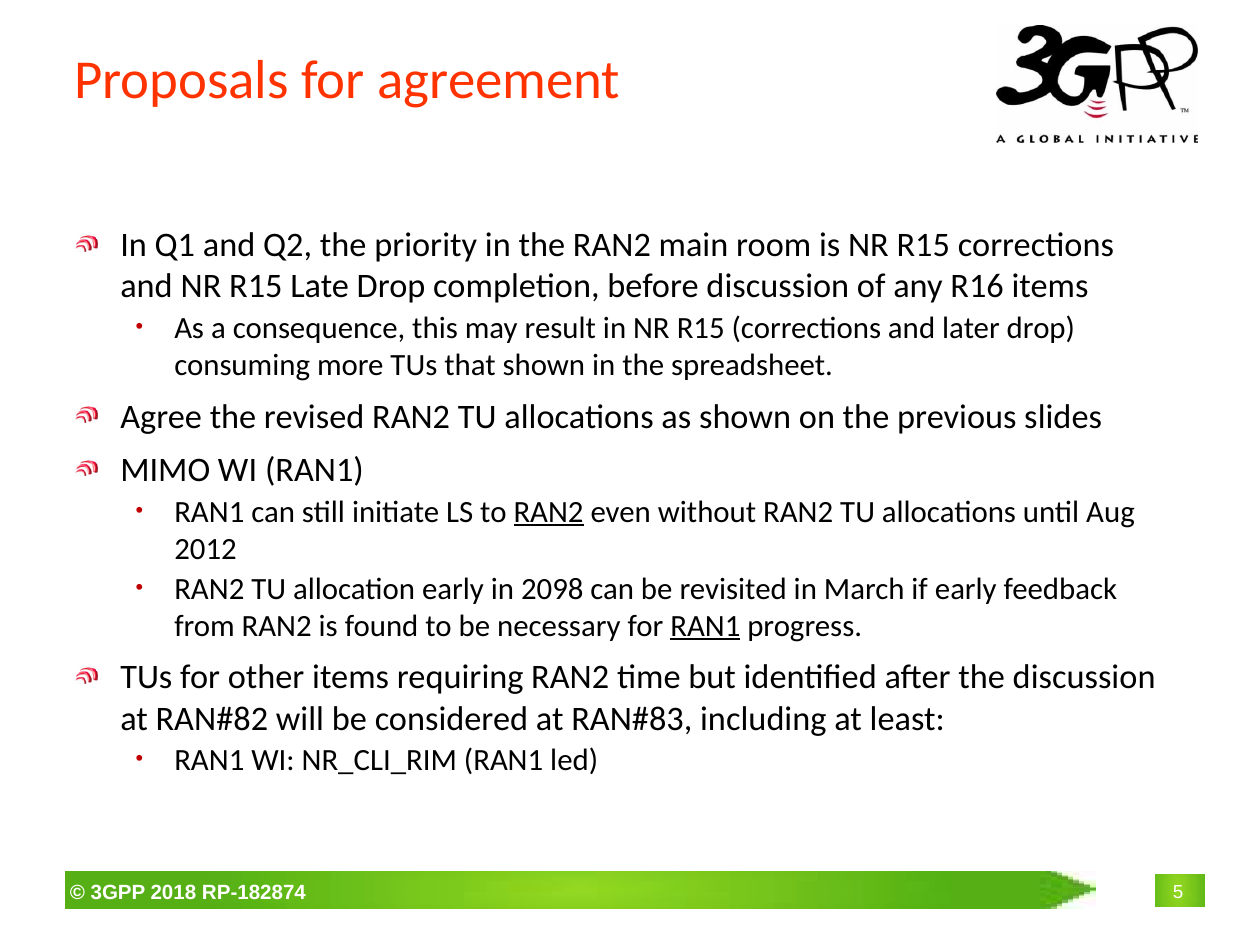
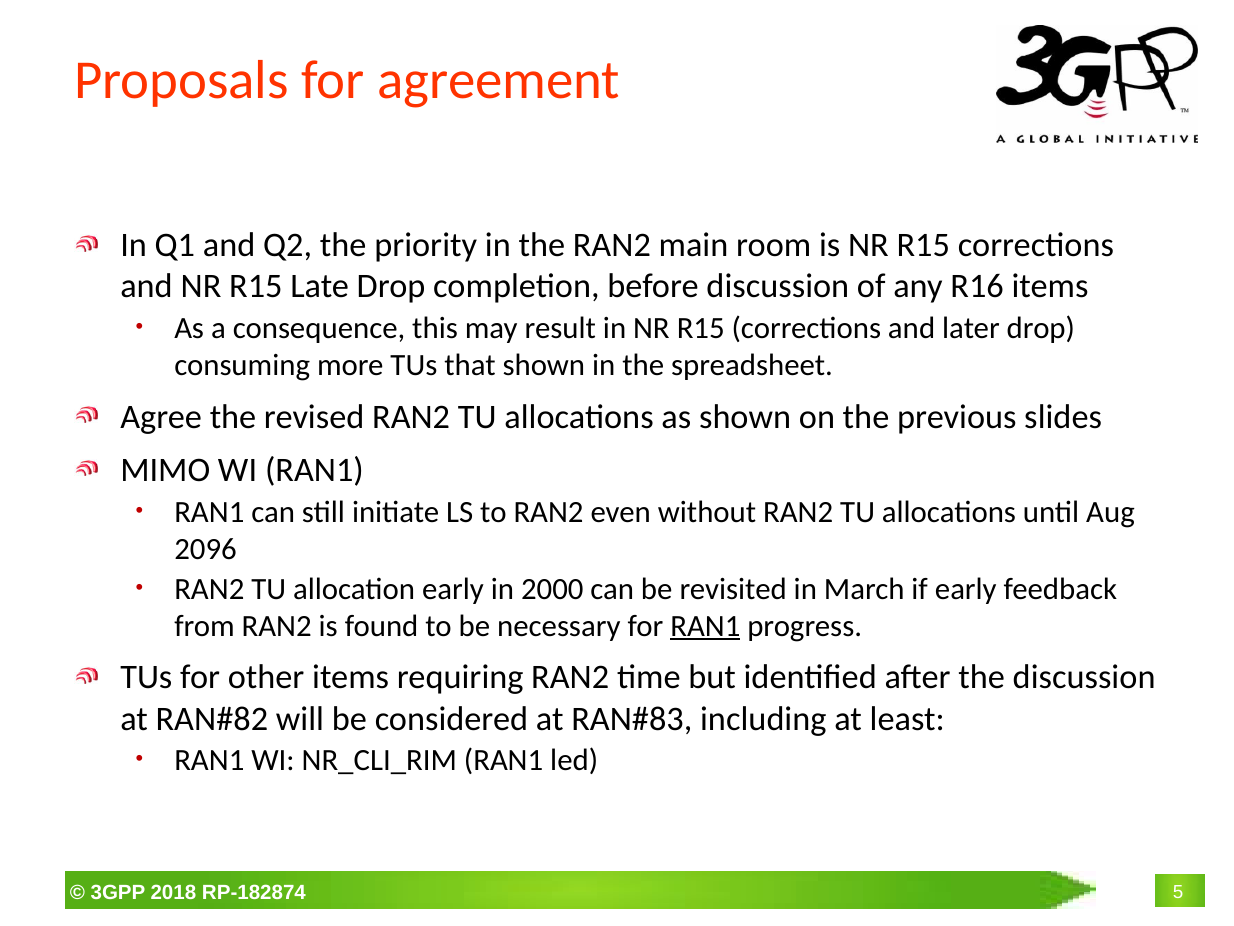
RAN2 underline: present -> none (549, 512)
2012: 2012 -> 2096 (206, 549)
2098: 2098 -> 2000 (552, 589)
